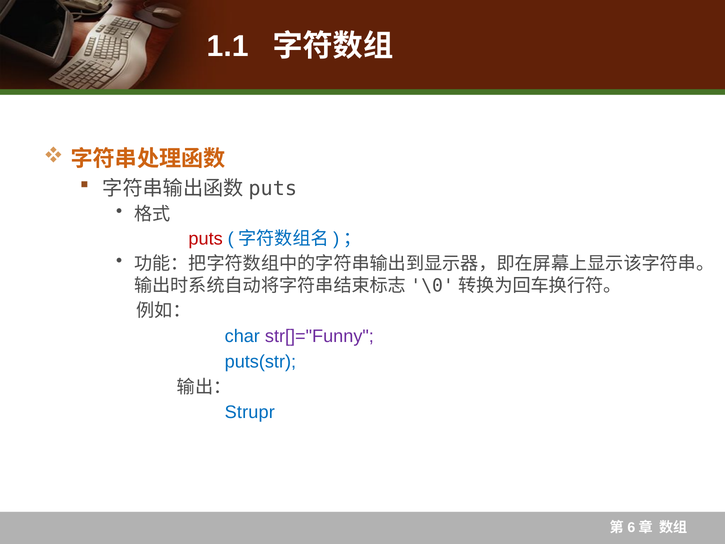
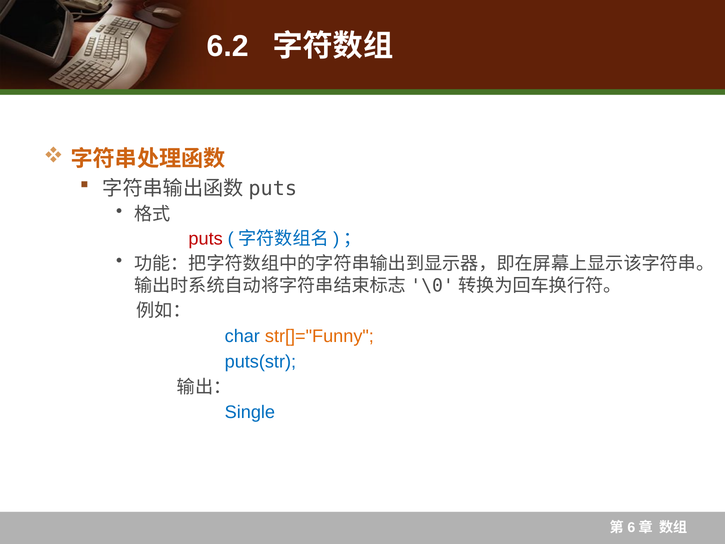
1.1: 1.1 -> 6.2 (228, 46)
str[]="Funny colour: purple -> orange (319, 336)
Strupr: Strupr -> Single (250, 412)
